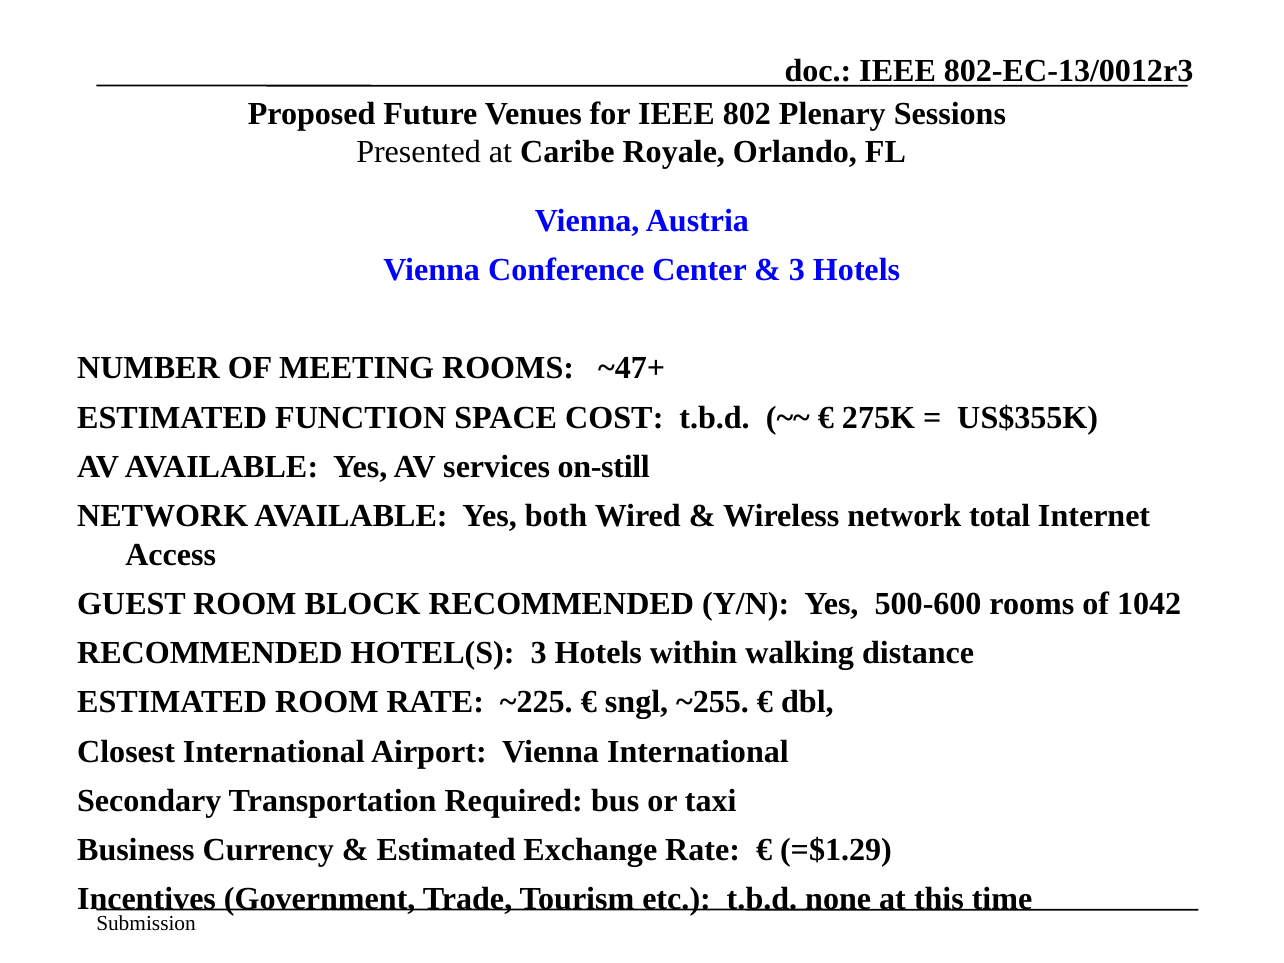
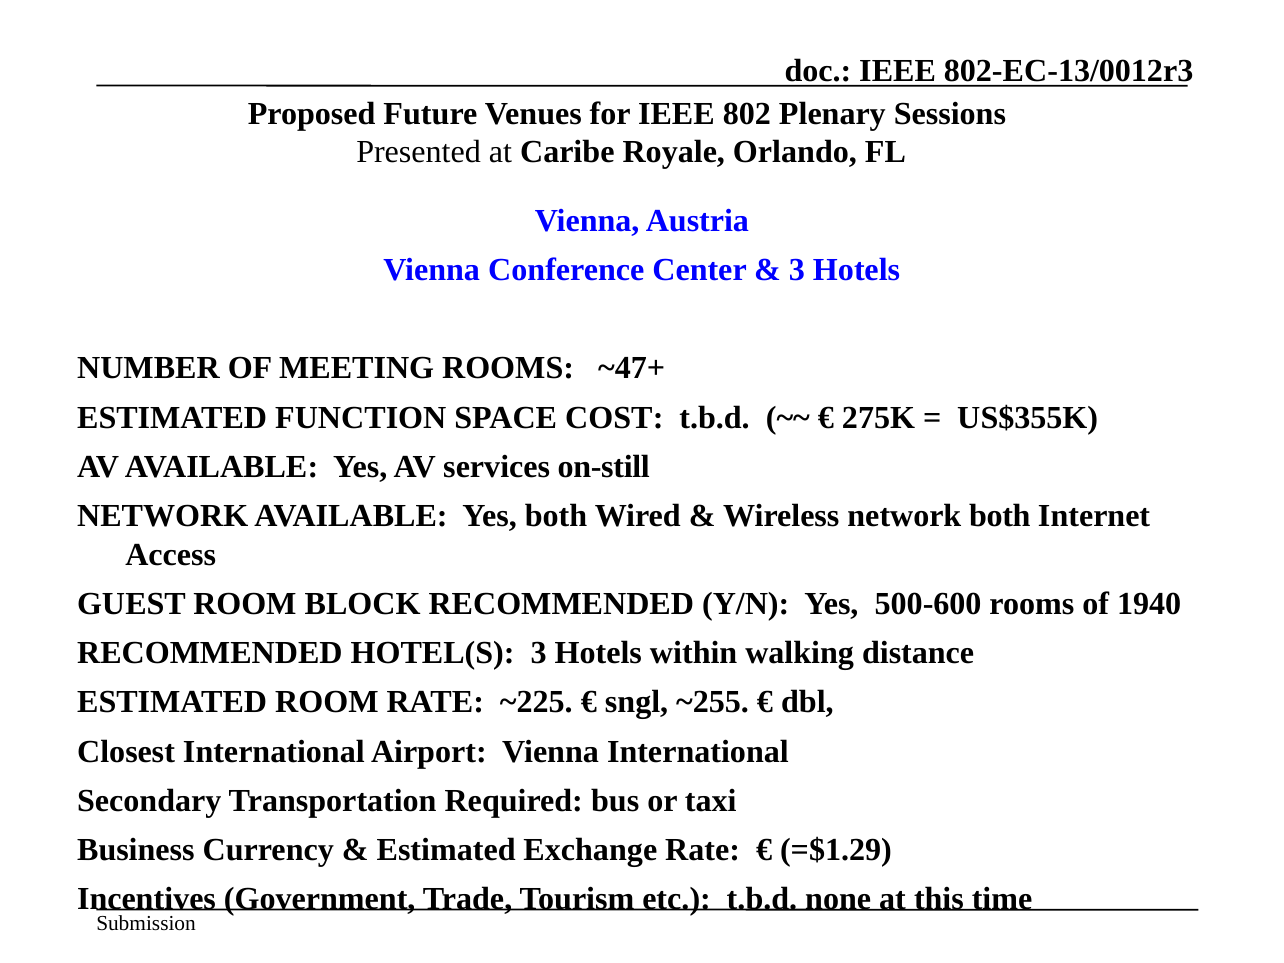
network total: total -> both (1000, 516)
1042: 1042 -> 1940 (1149, 604)
